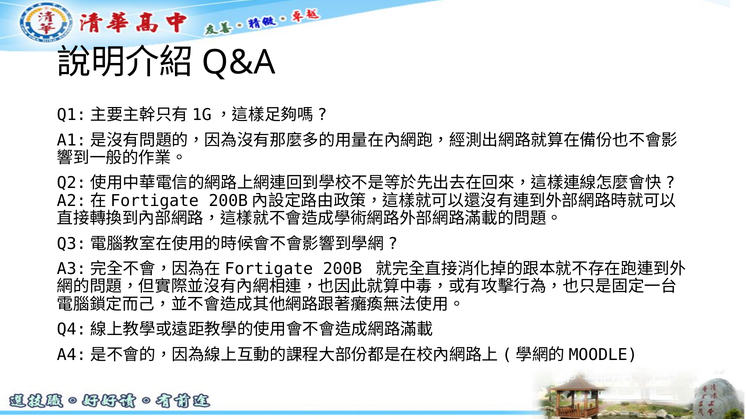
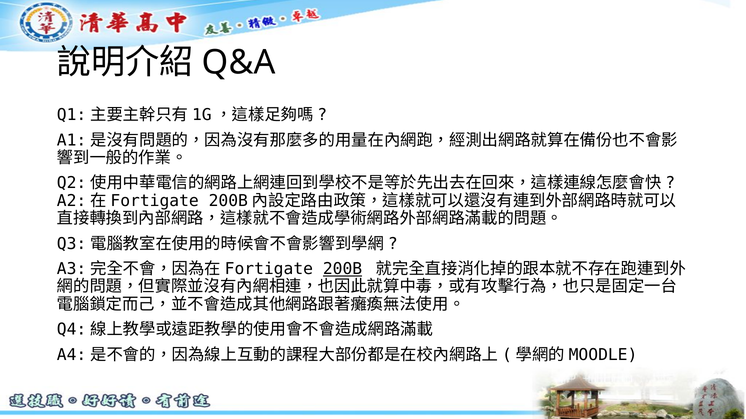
200B underline: none -> present (343, 269)
